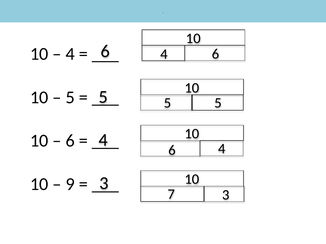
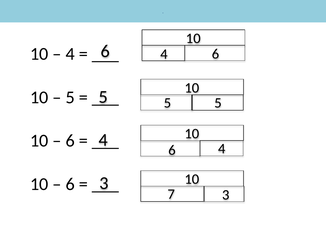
9: 9 -> 6 (70, 185)
